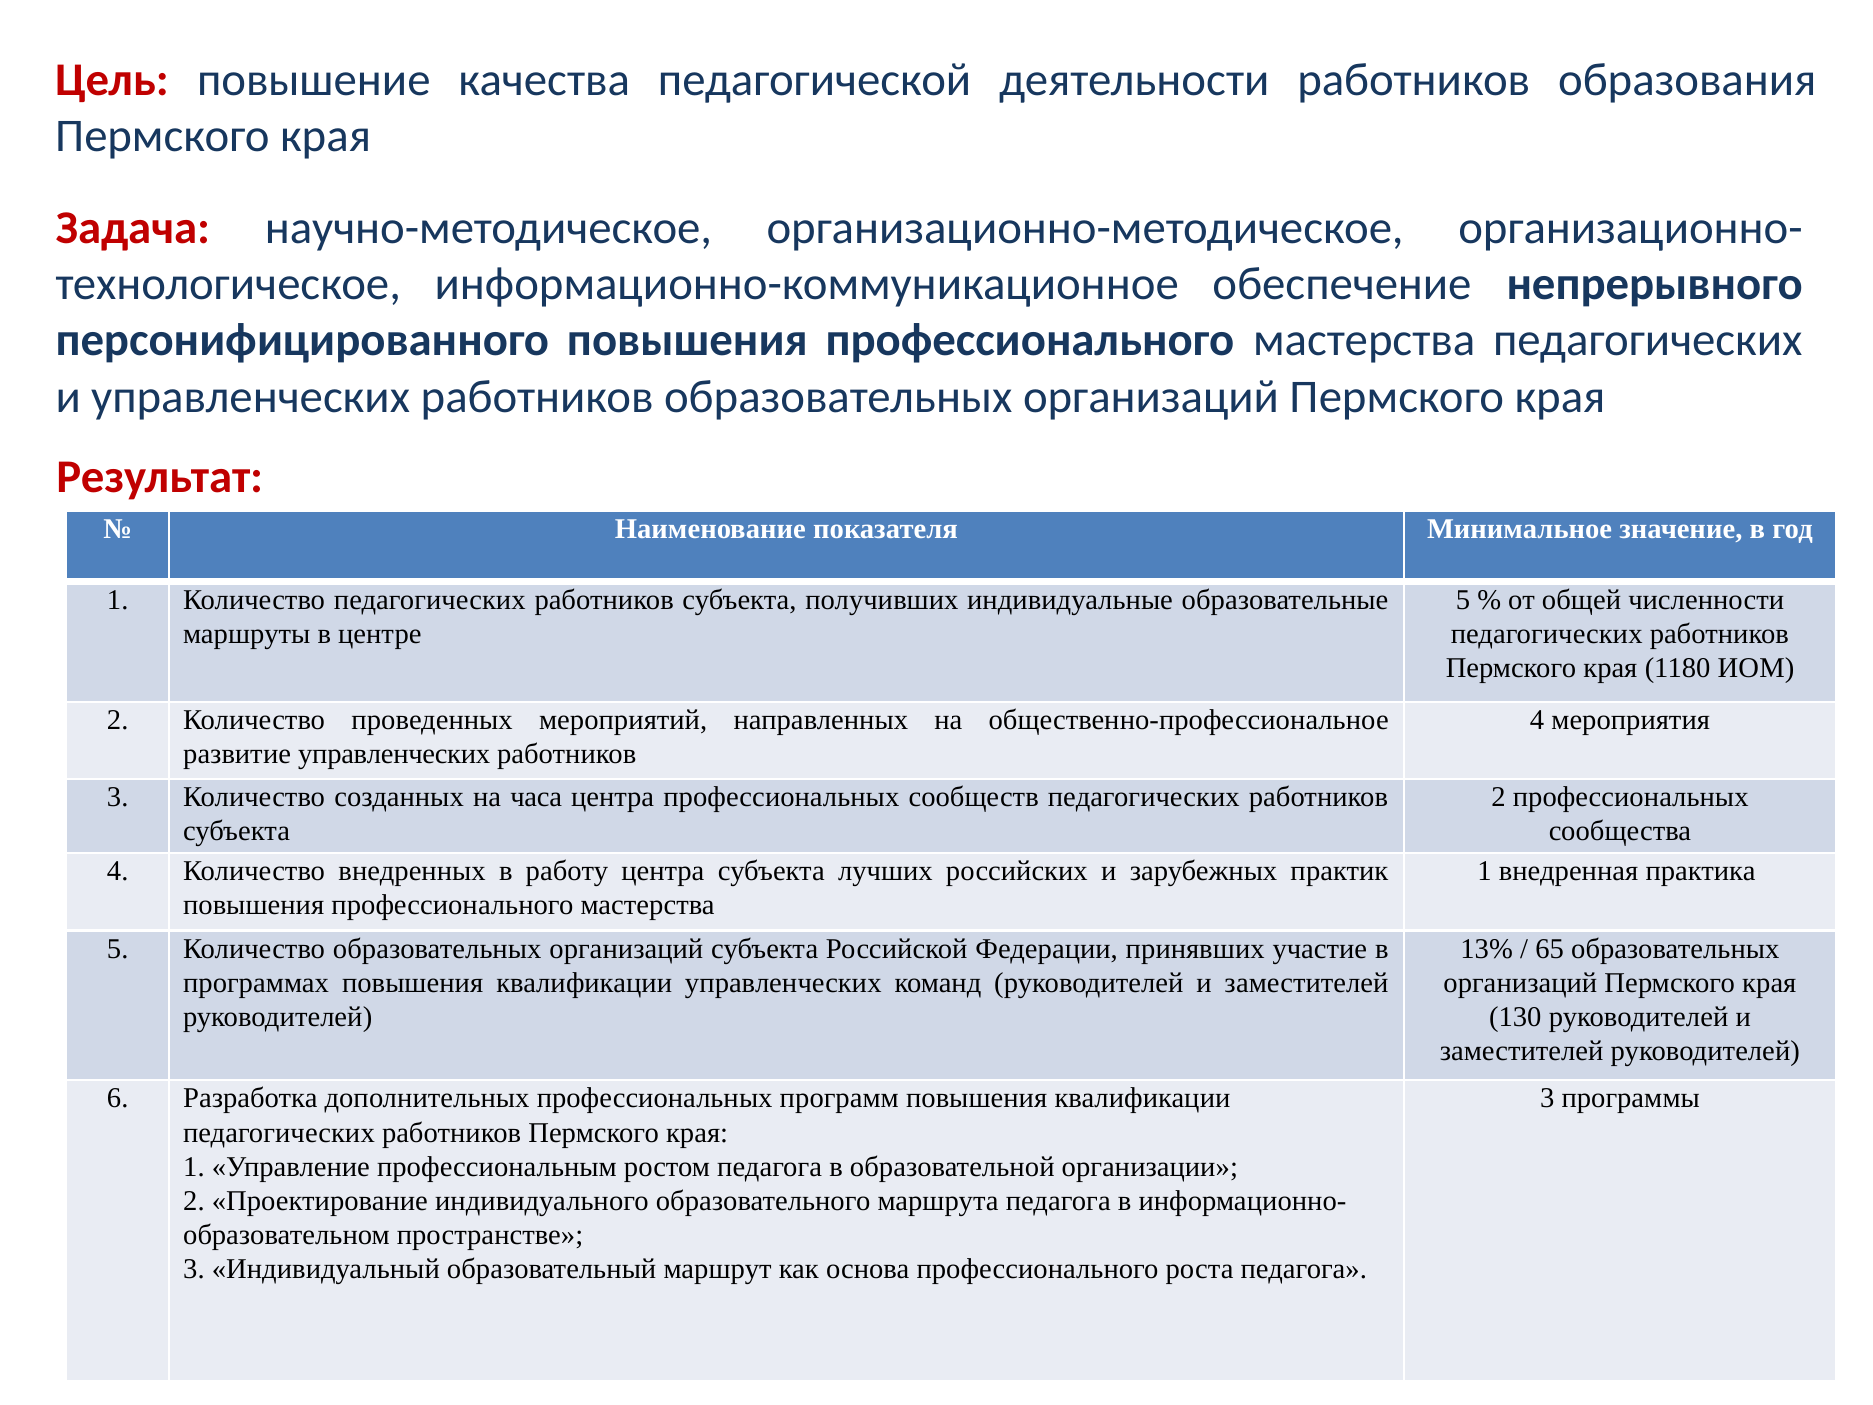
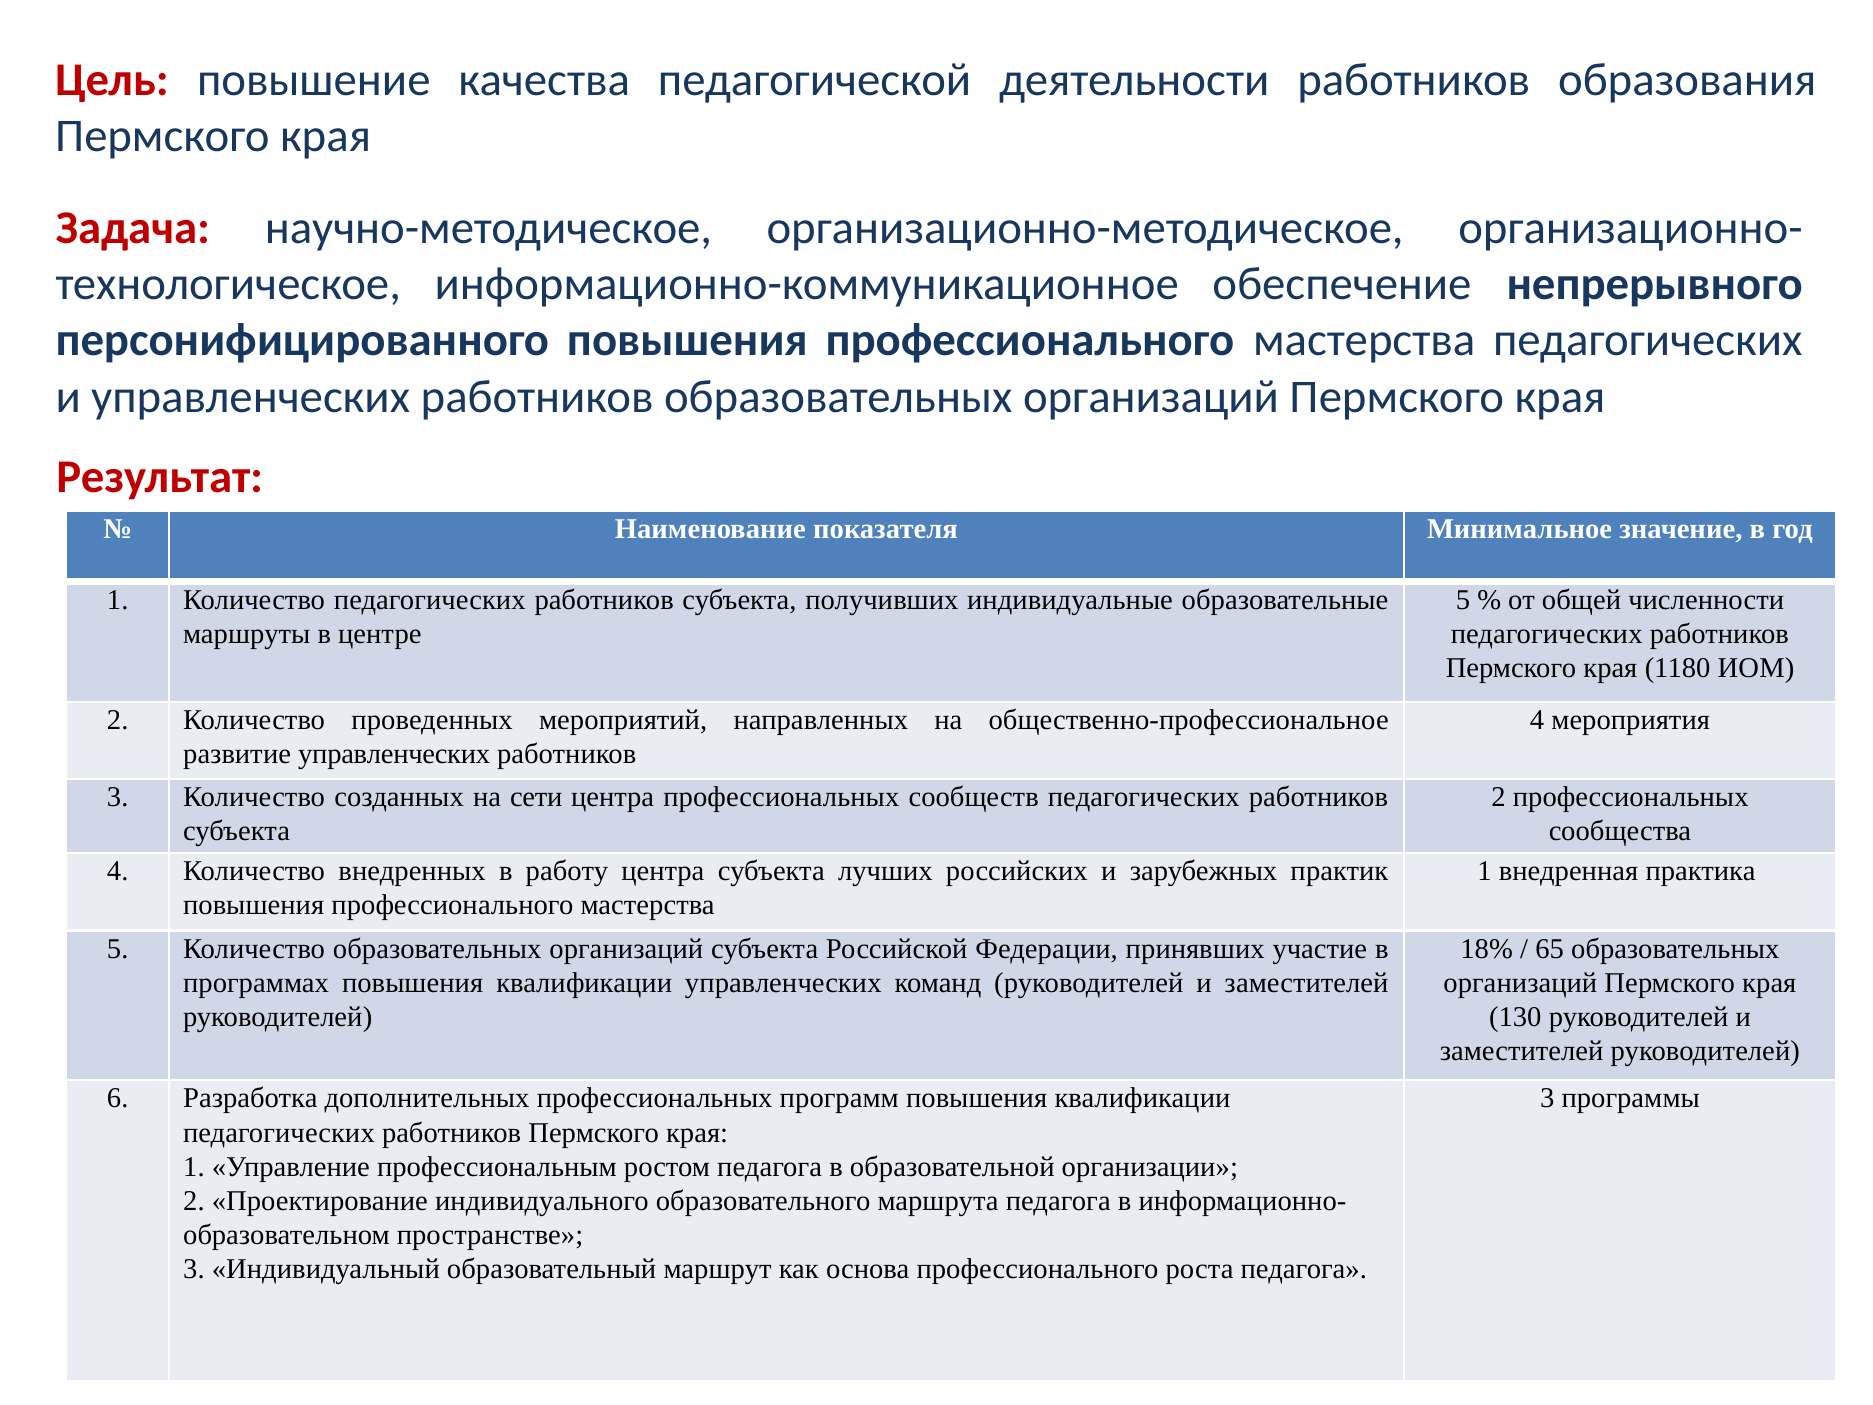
часа: часа -> сети (536, 797)
13%: 13% -> 18% (1487, 949)
